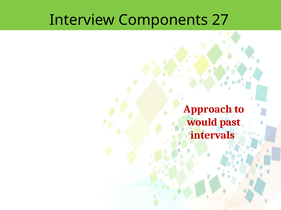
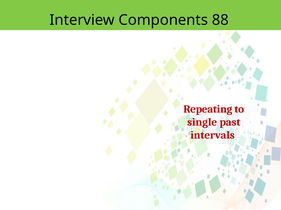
27: 27 -> 88 (220, 20)
Approach: Approach -> Repeating (208, 109)
would: would -> single (202, 123)
